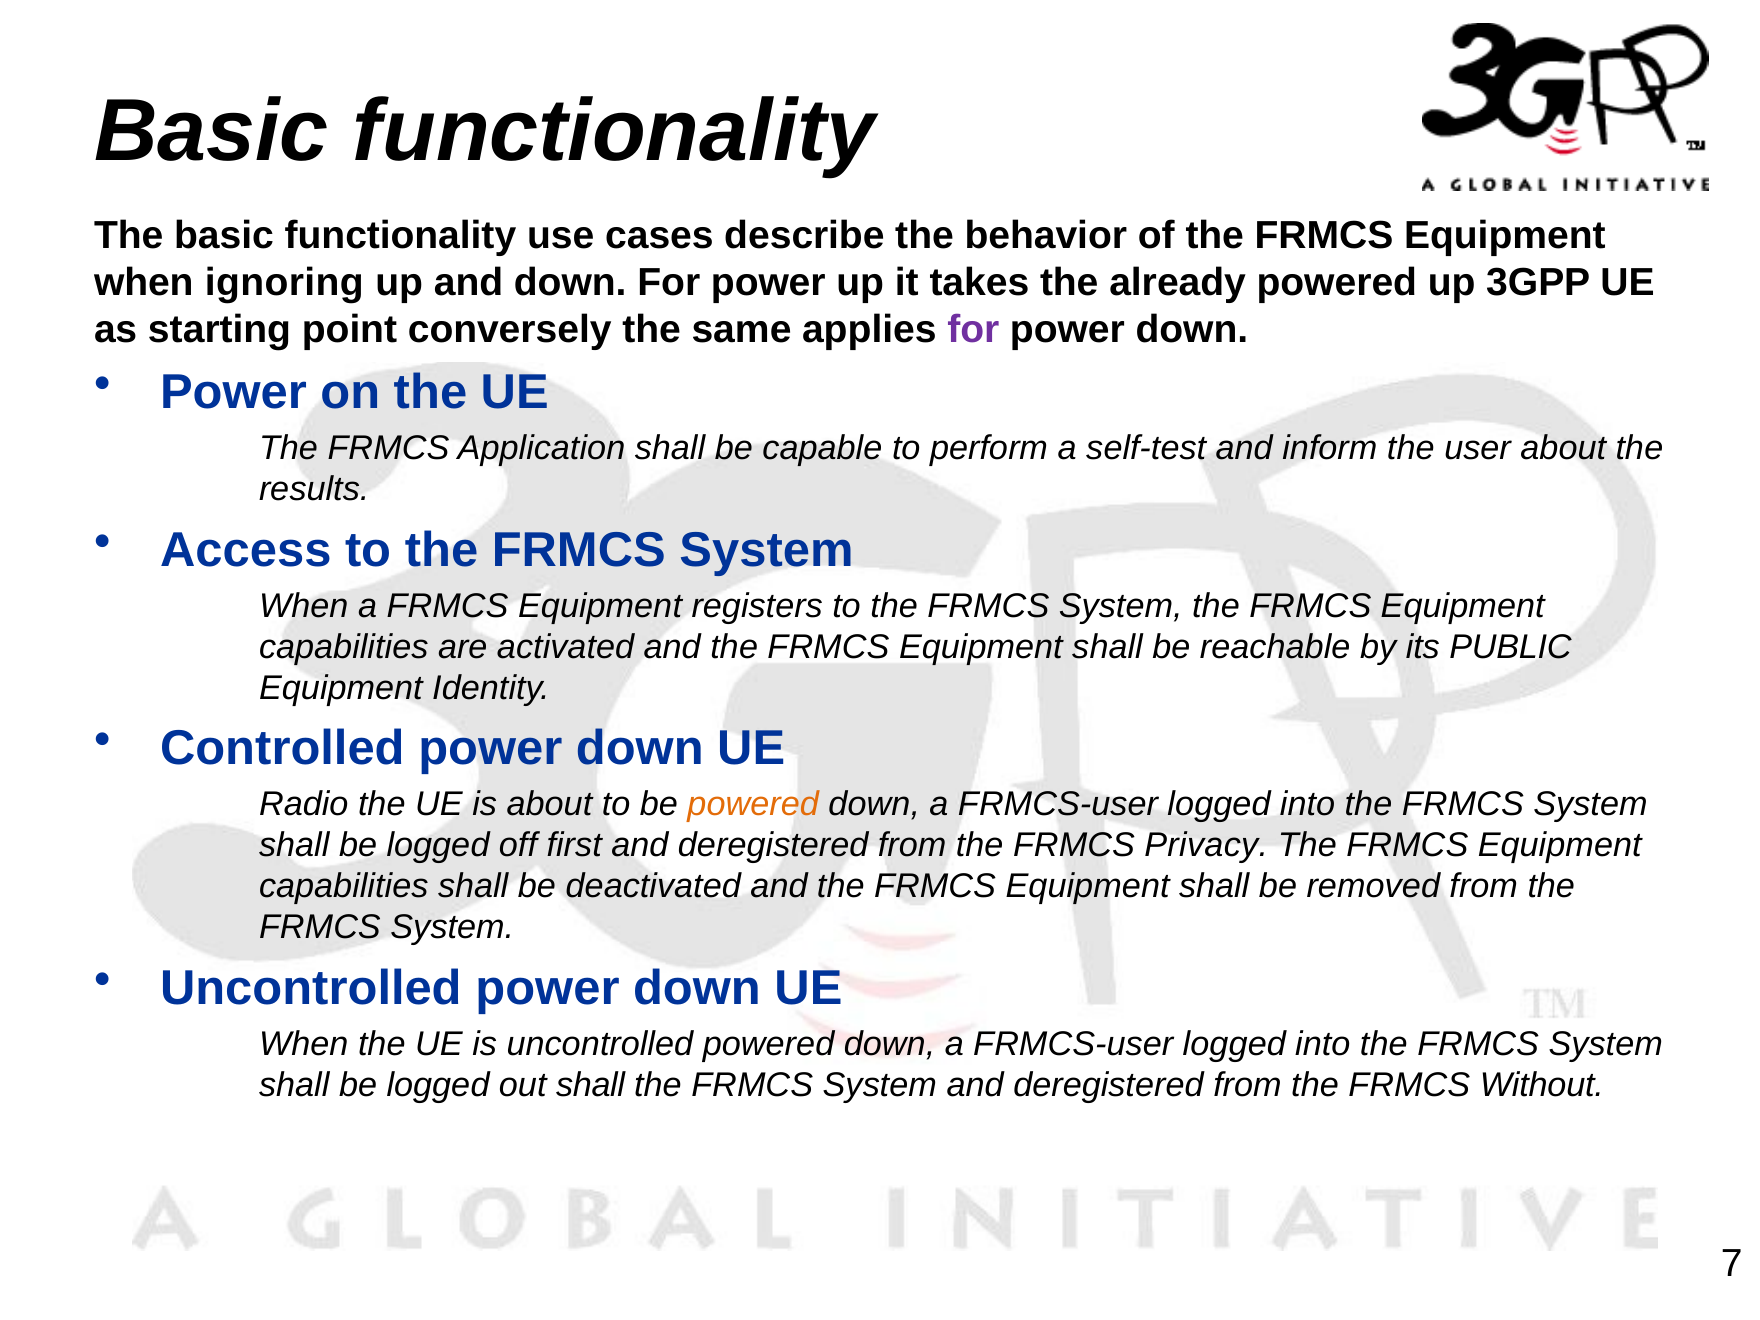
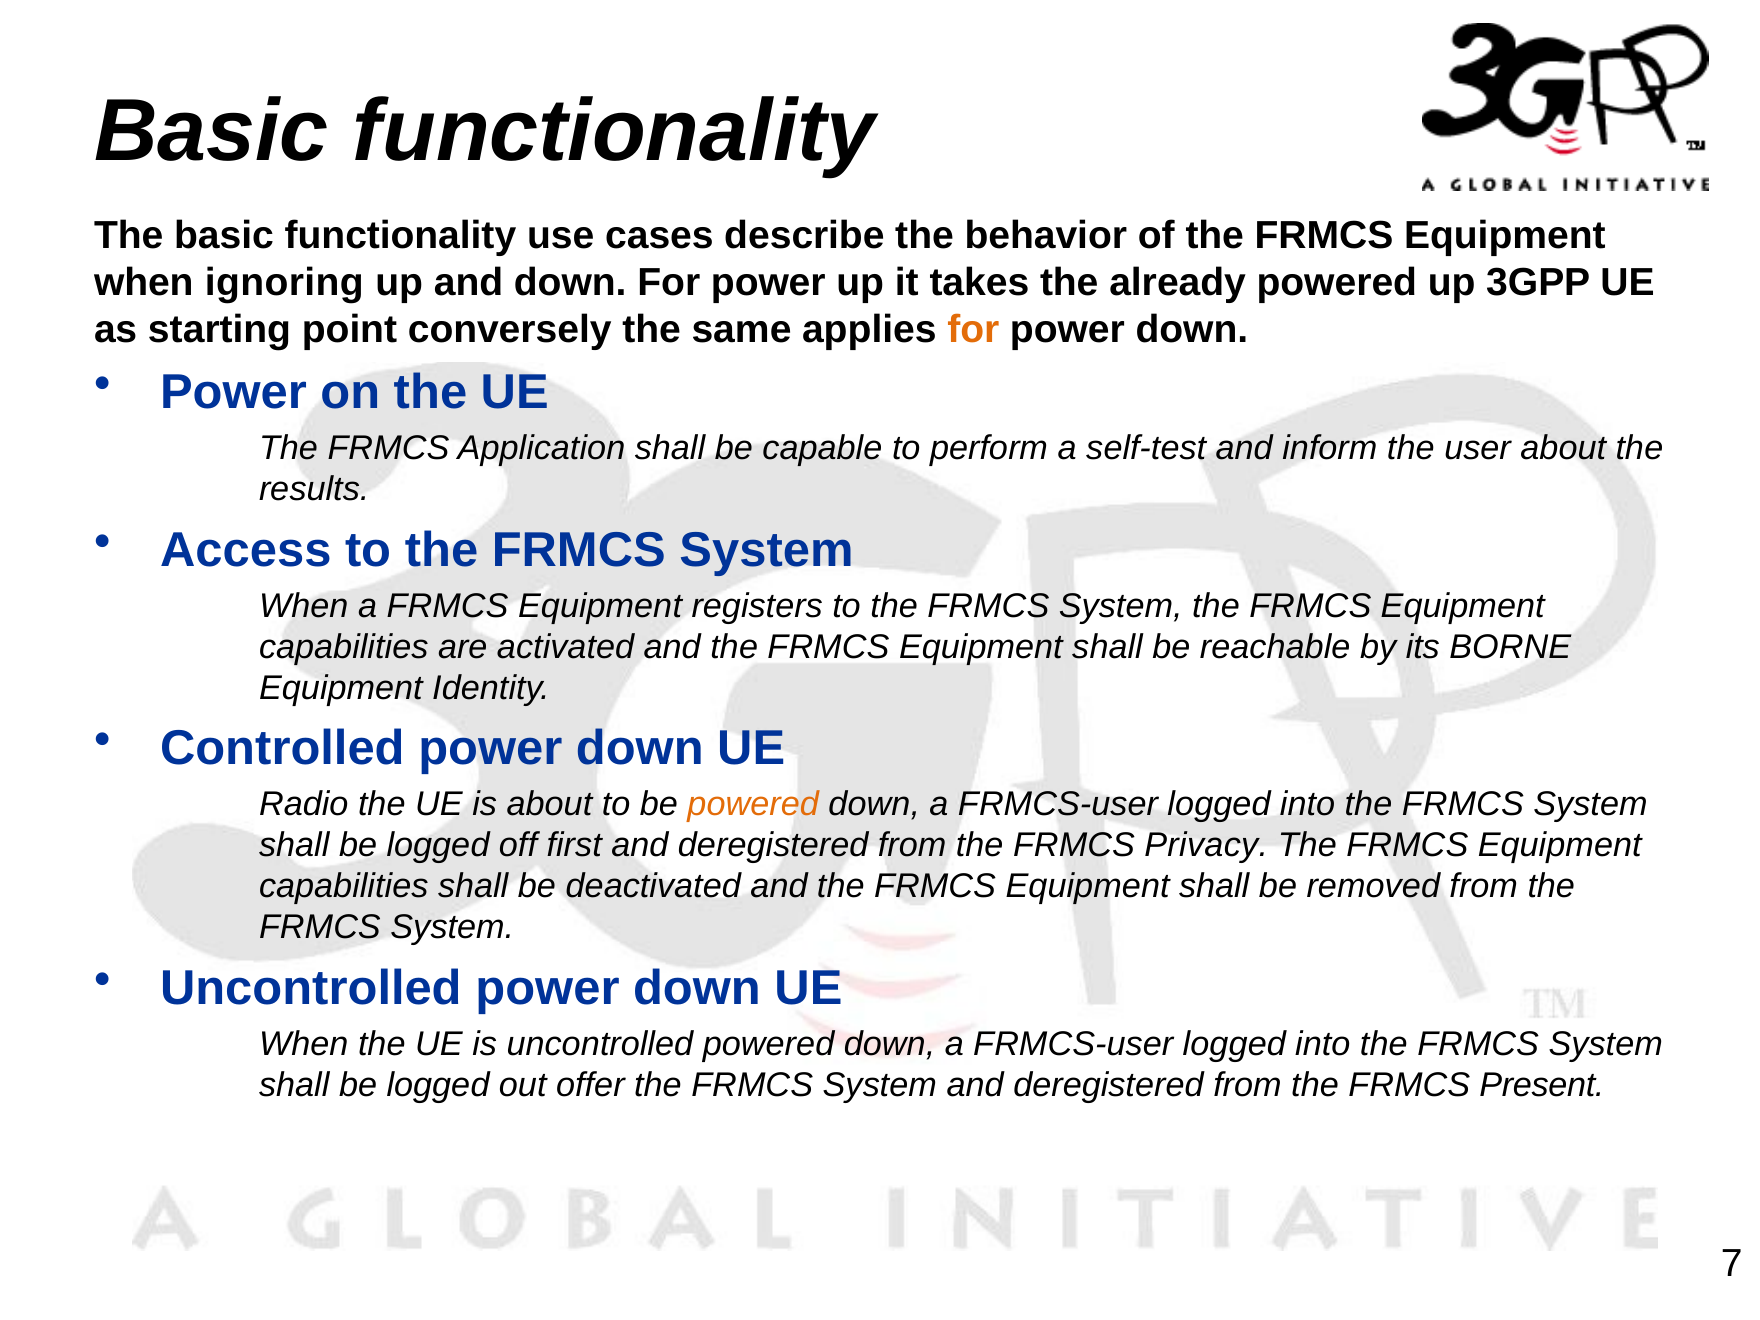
for colour: purple -> orange (973, 329)
PUBLIC: PUBLIC -> BORNE (1510, 647)
out shall: shall -> offer (590, 1085)
Without: Without -> Present (1542, 1085)
